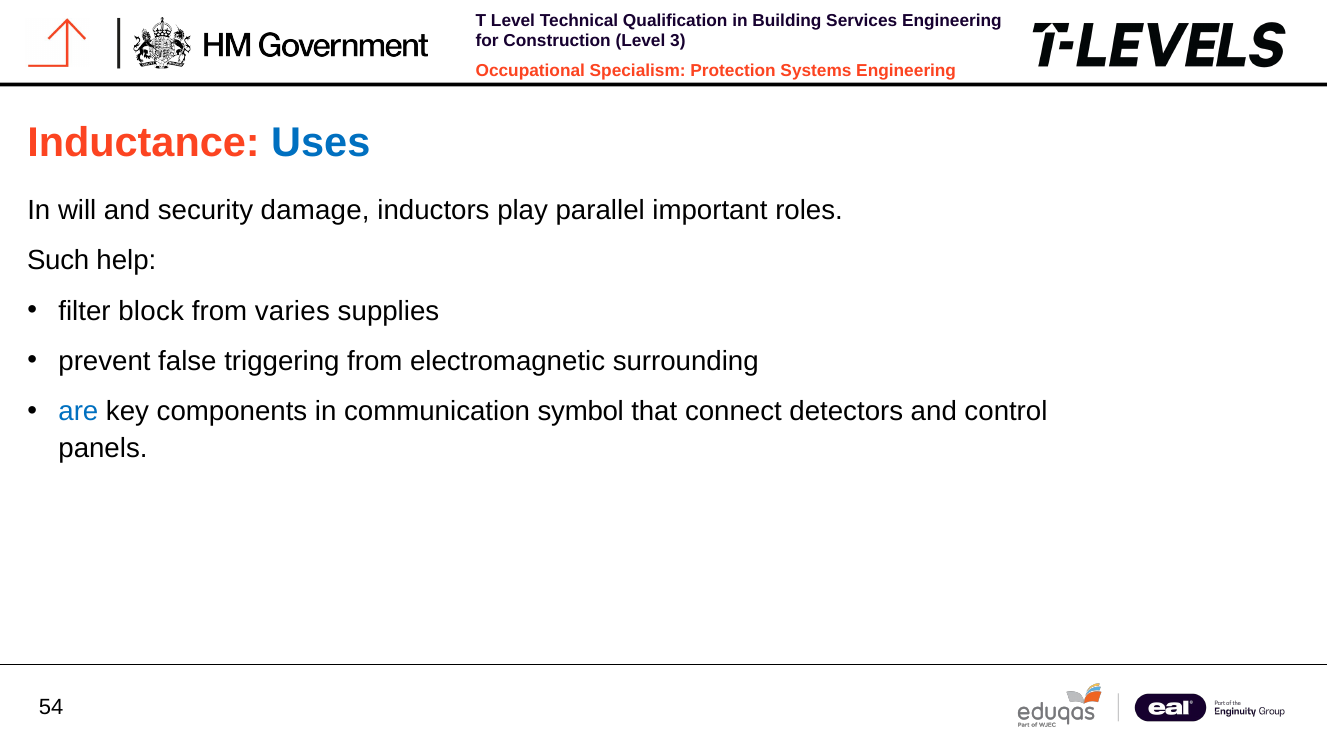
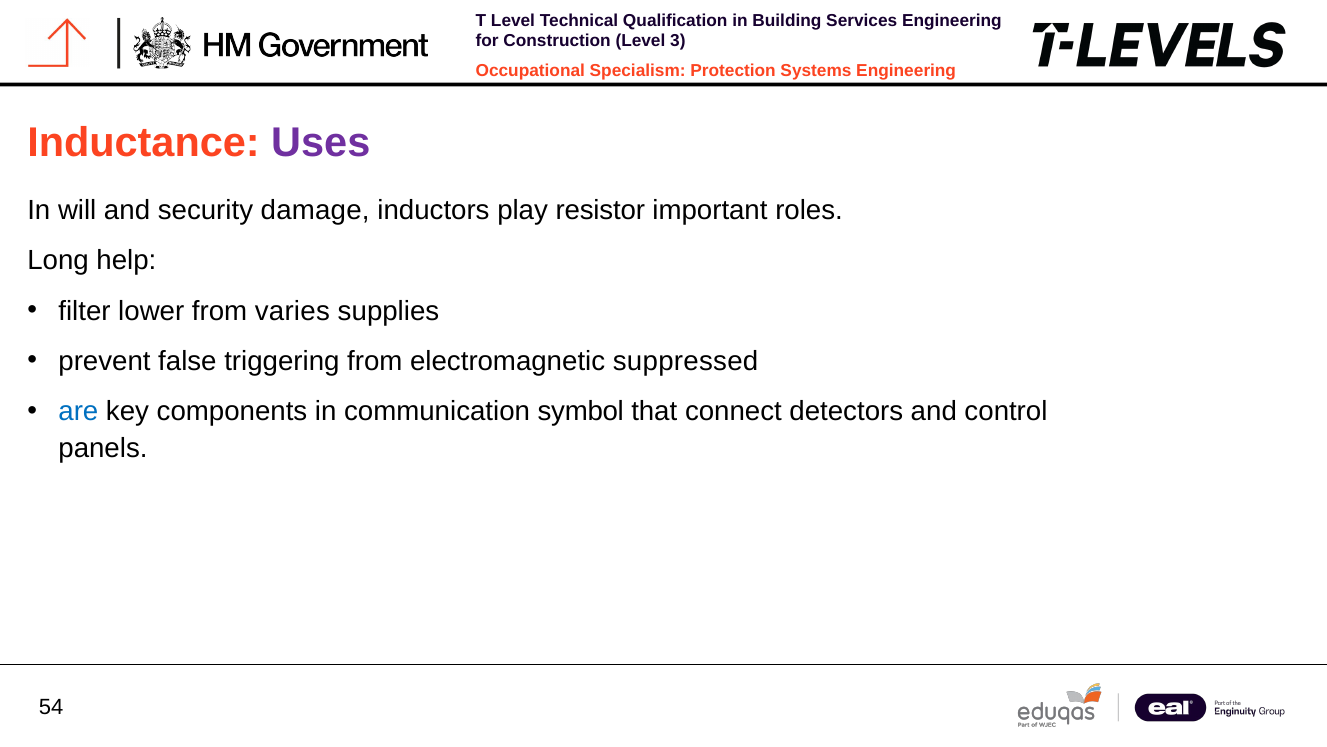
Uses colour: blue -> purple (321, 142)
parallel: parallel -> resistor (600, 210)
Such: Such -> Long (58, 261)
block: block -> lower (151, 311)
surrounding: surrounding -> suppressed (686, 361)
